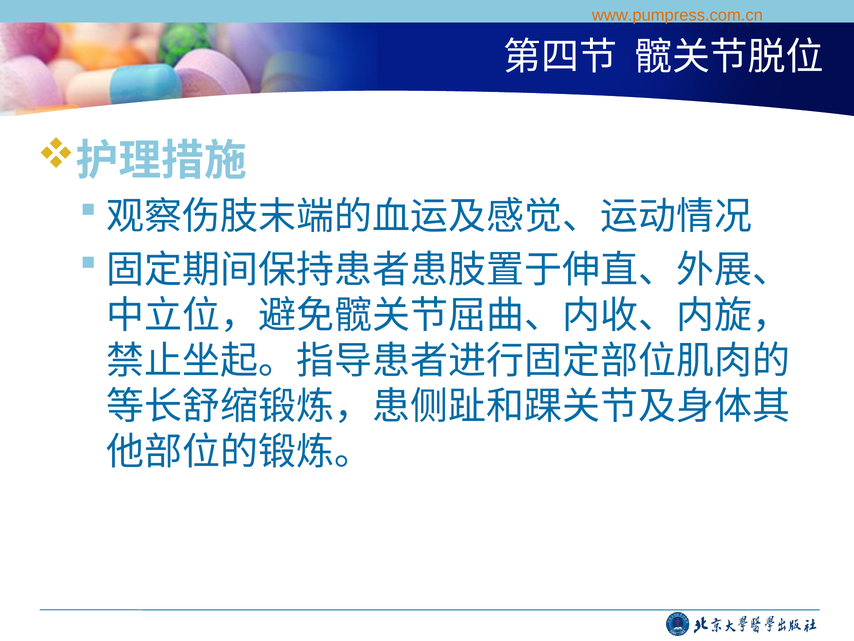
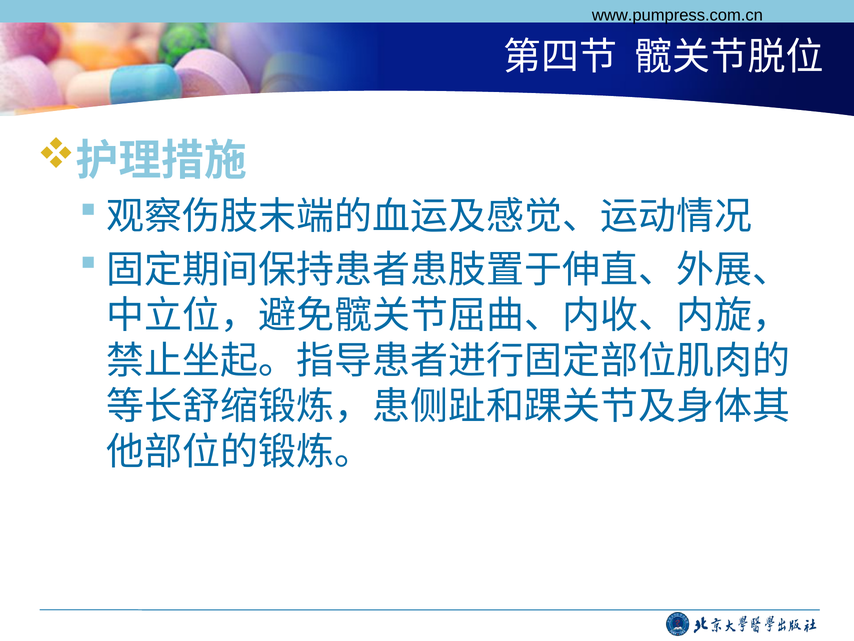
www.pumpress.com.cn colour: orange -> black (677, 15)
